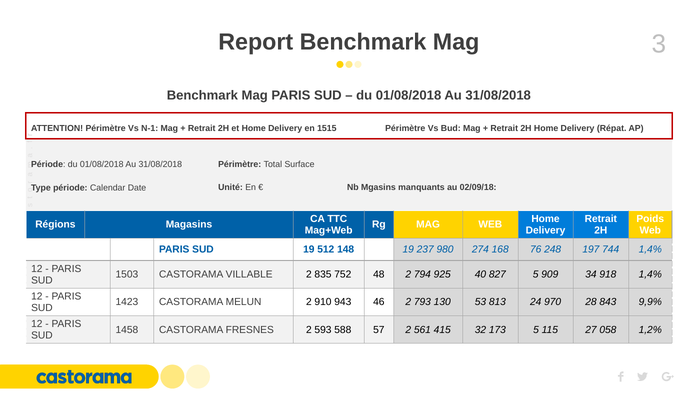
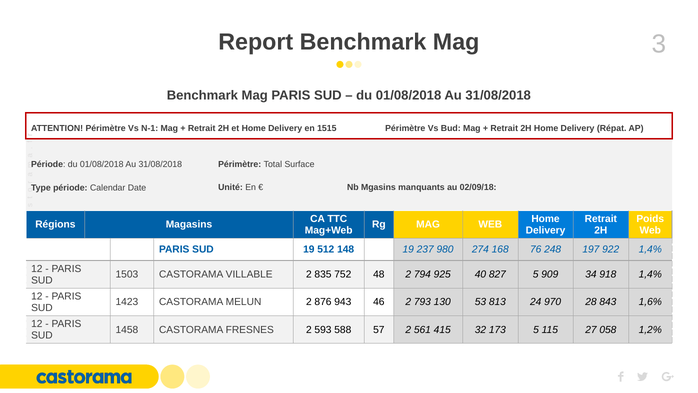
744: 744 -> 922 (611, 249)
910: 910 -> 876 (323, 302)
9,9%: 9,9% -> 1,6% (650, 302)
